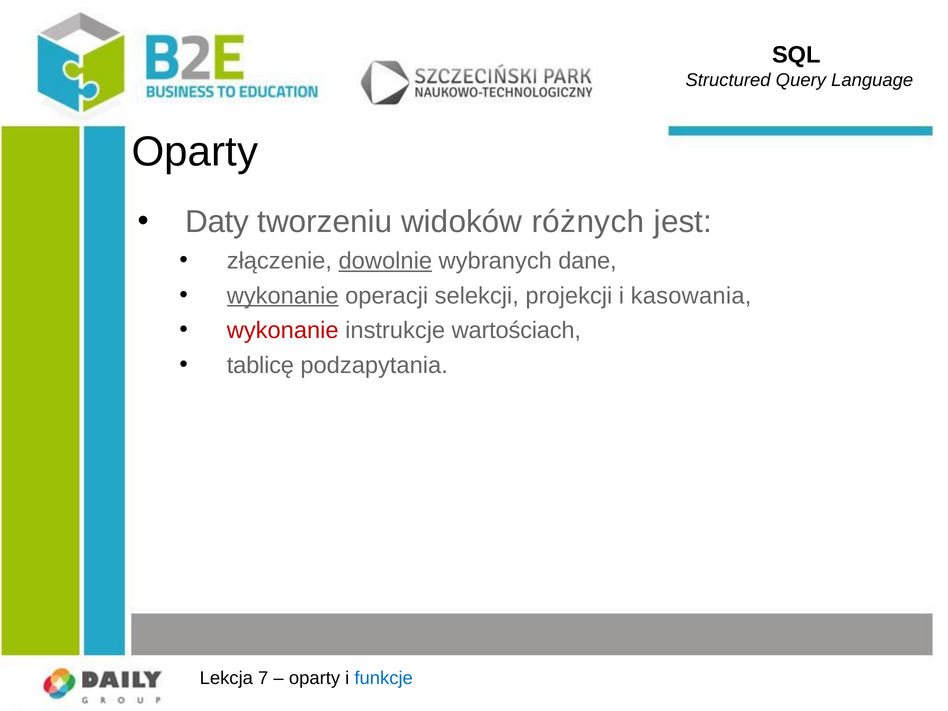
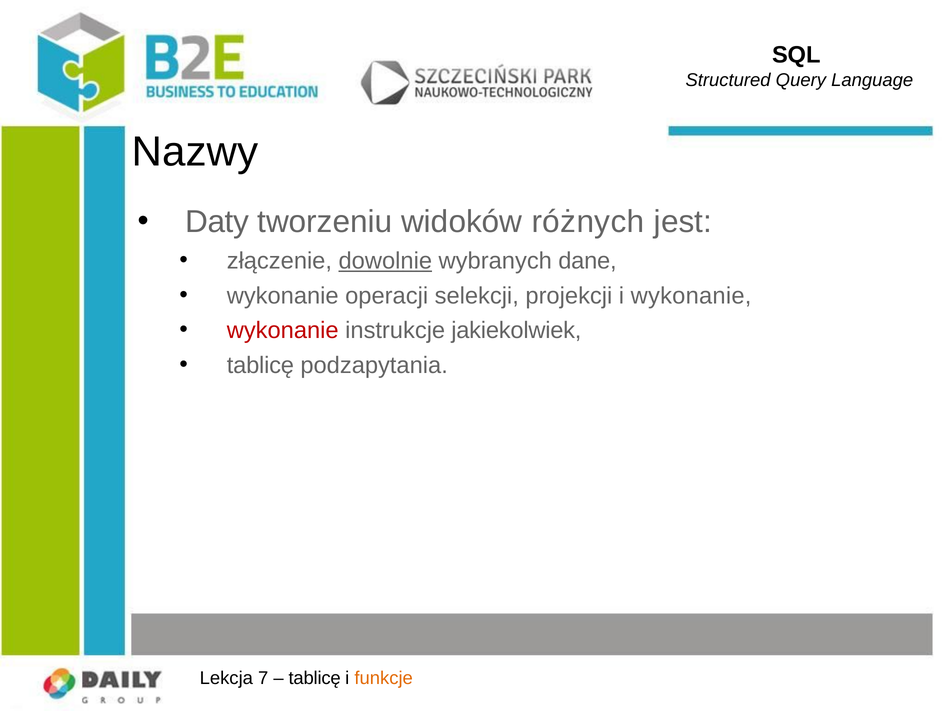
Oparty: Oparty -> Nazwy (195, 152)
wykonanie underline: present -> none (283, 296)
i kasowania: kasowania -> wykonanie (691, 296)
wartościach: wartościach -> jakiekolwiek (516, 330)
oparty: oparty -> tablicę (315, 678)
funkcje colour: blue -> orange (384, 678)
